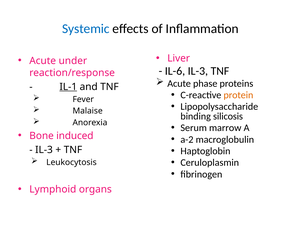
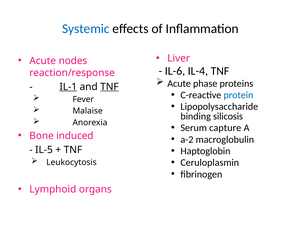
under: under -> nodes (73, 61)
IL-6 IL-3: IL-3 -> IL-4 (198, 71)
TNF underline: none -> present (109, 87)
protein colour: orange -> blue (238, 95)
marrow: marrow -> capture (225, 128)
IL-3: IL-3 -> IL-5 (44, 150)
